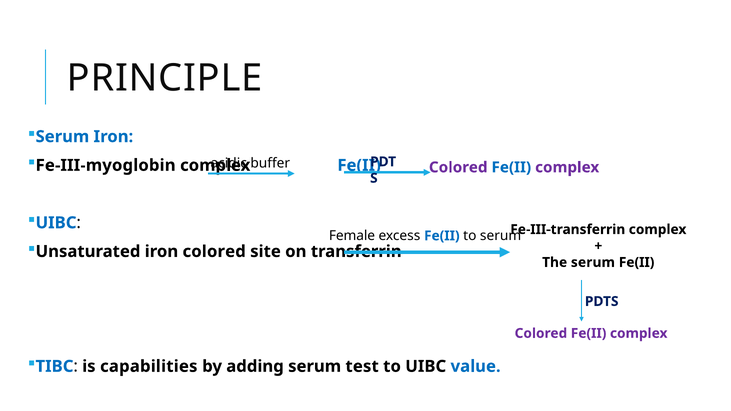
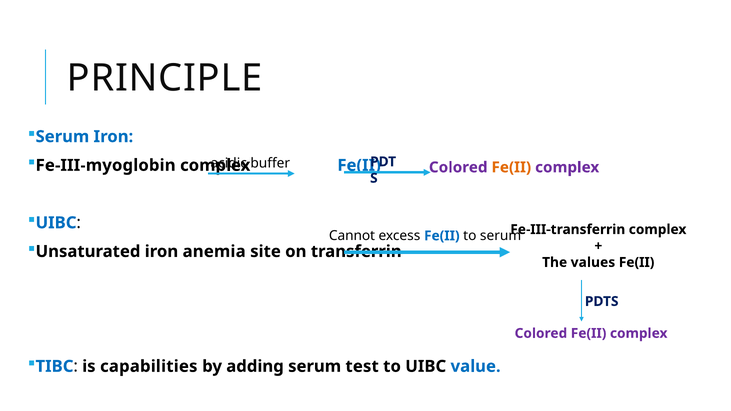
Fe(II colour: blue -> orange (511, 167)
Female: Female -> Cannot (352, 236)
iron colored: colored -> anemia (214, 252)
The serum: serum -> values (593, 262)
